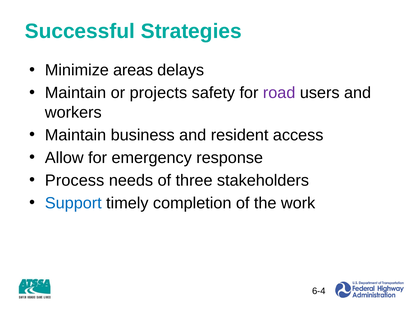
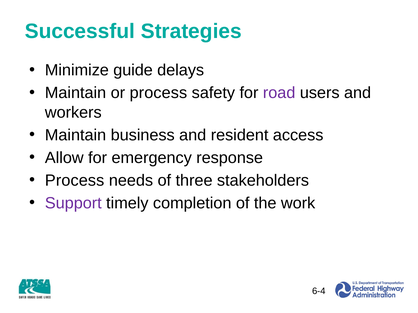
areas: areas -> guide (133, 70)
or projects: projects -> process (158, 93)
Support colour: blue -> purple (73, 203)
